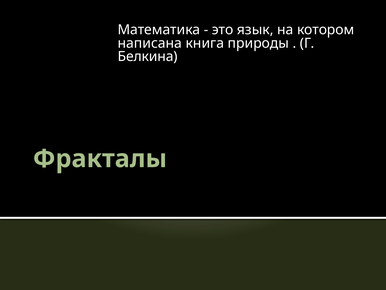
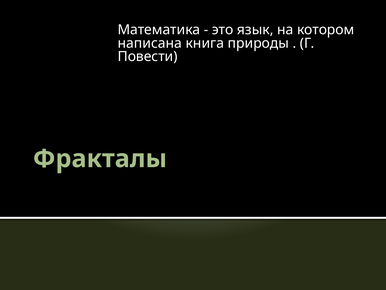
Белкина: Белкина -> Повести (148, 57)
